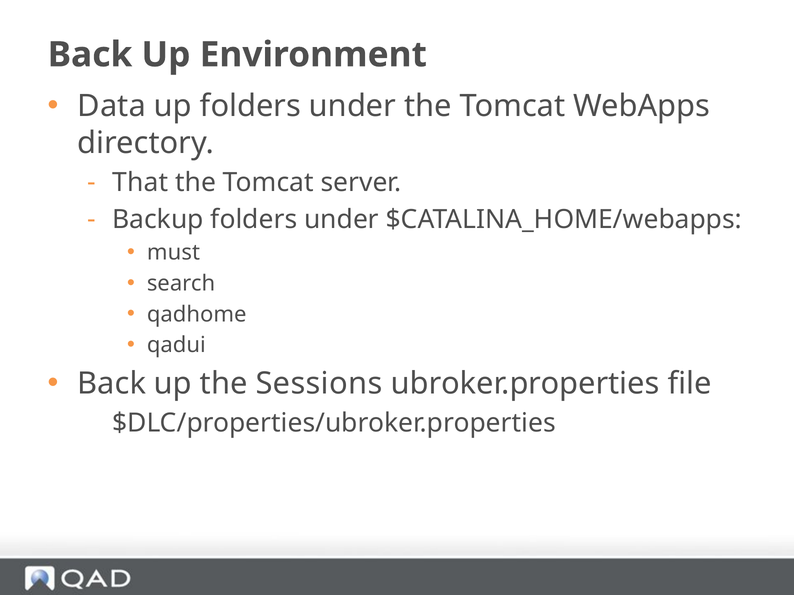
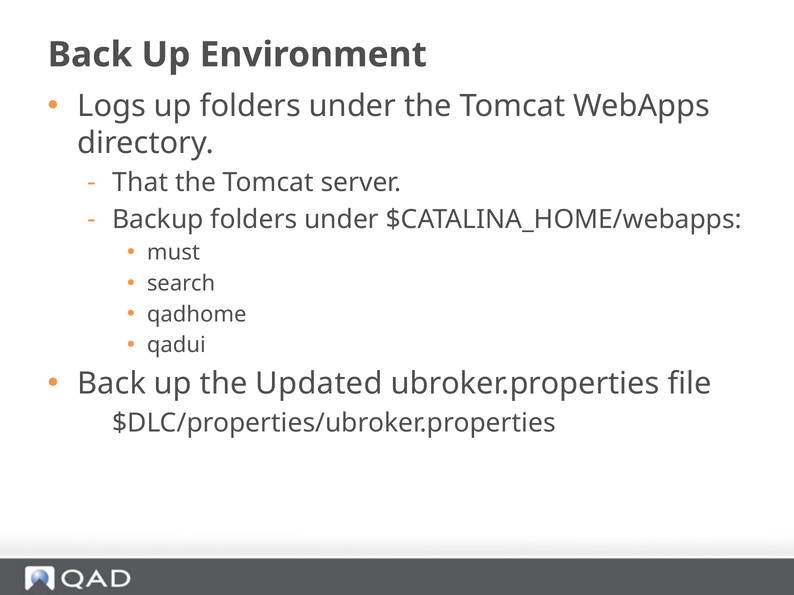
Data: Data -> Logs (112, 106)
Sessions: Sessions -> Updated (319, 384)
